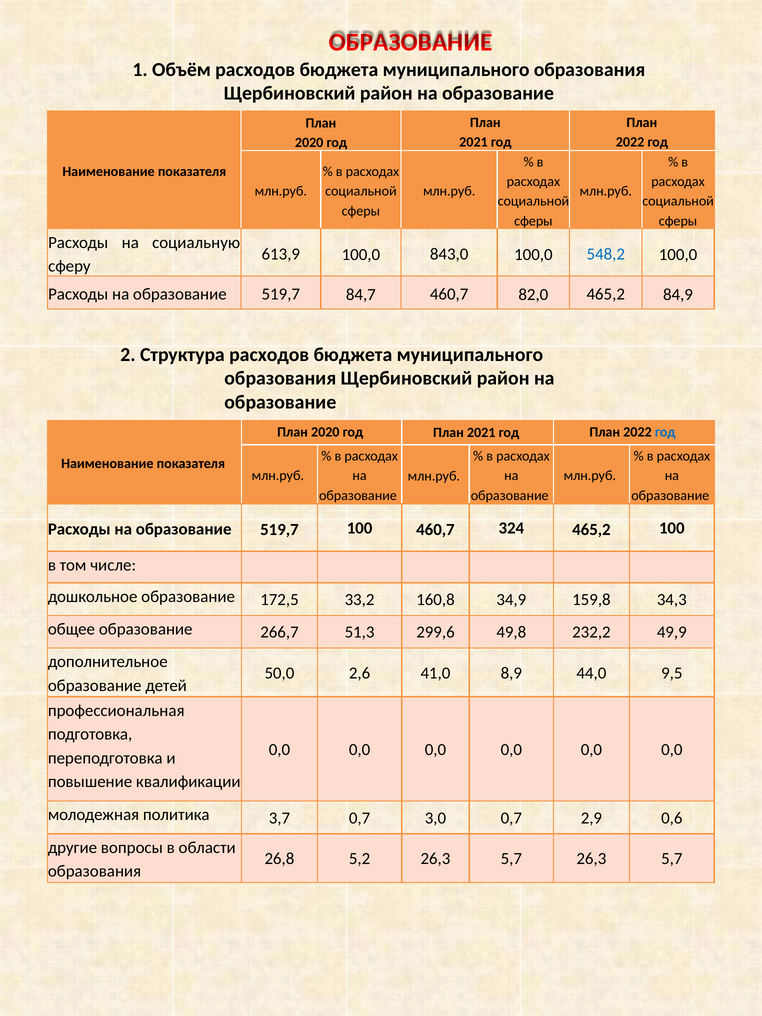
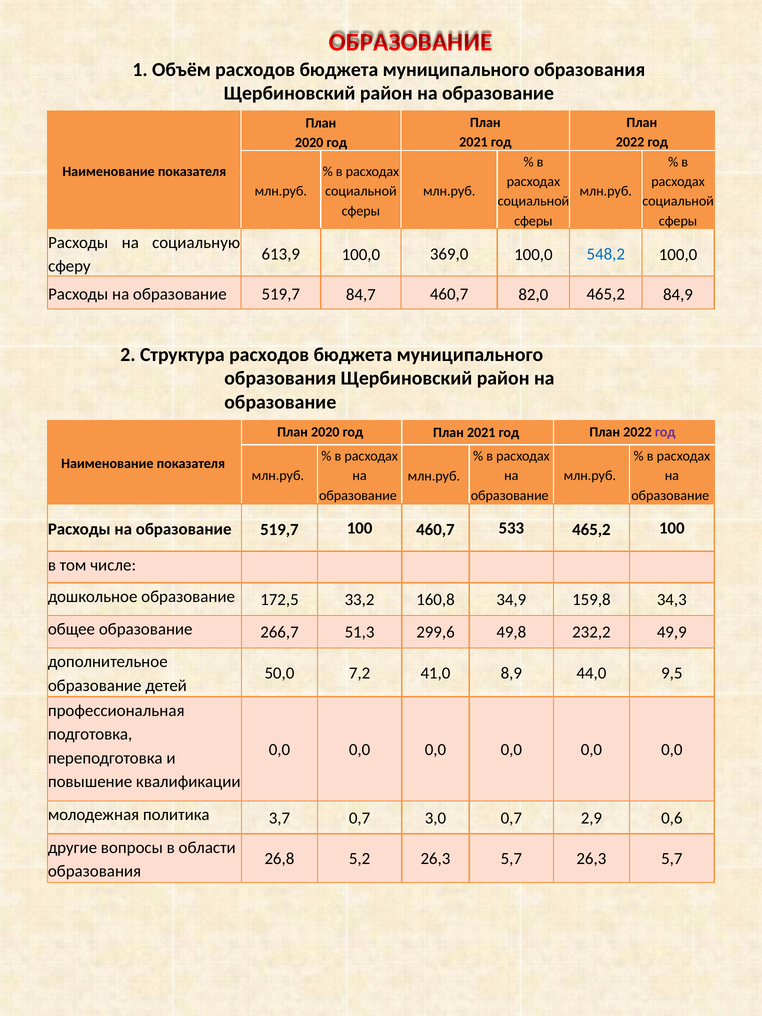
843,0: 843,0 -> 369,0 (449, 254)
год colour: blue -> purple (665, 432)
324: 324 -> 533 (511, 528)
2,6: 2,6 -> 7,2 (360, 673)
